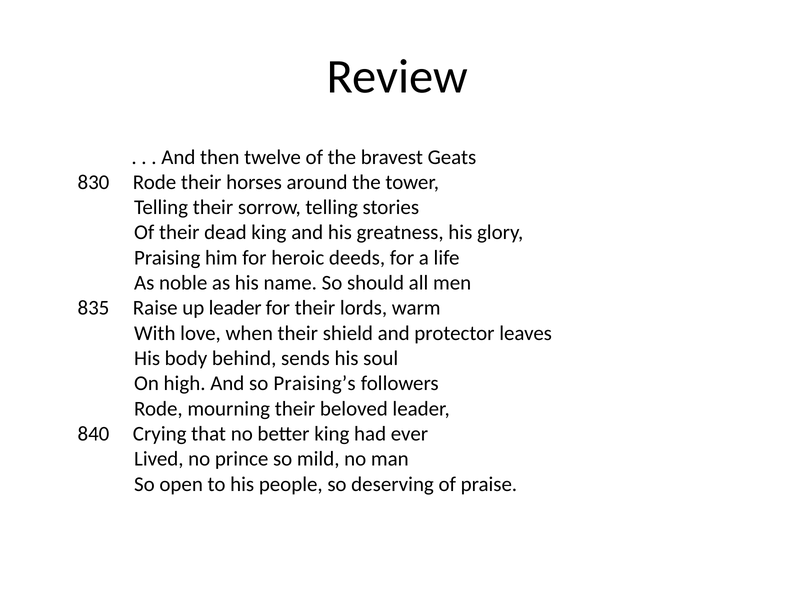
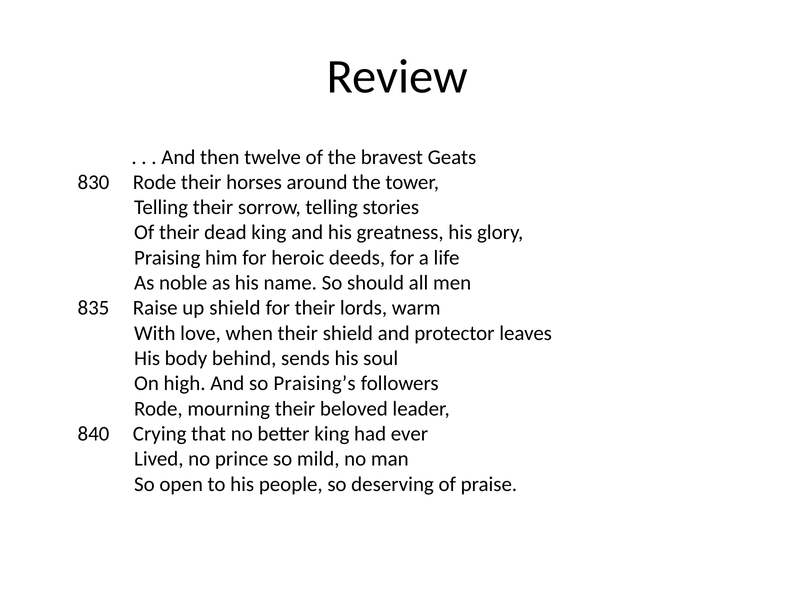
up leader: leader -> shield (235, 308)
